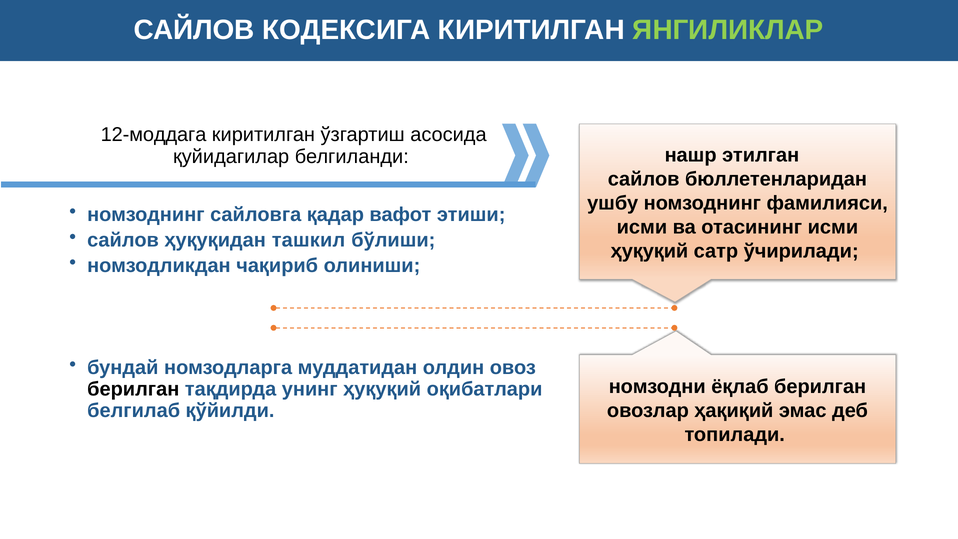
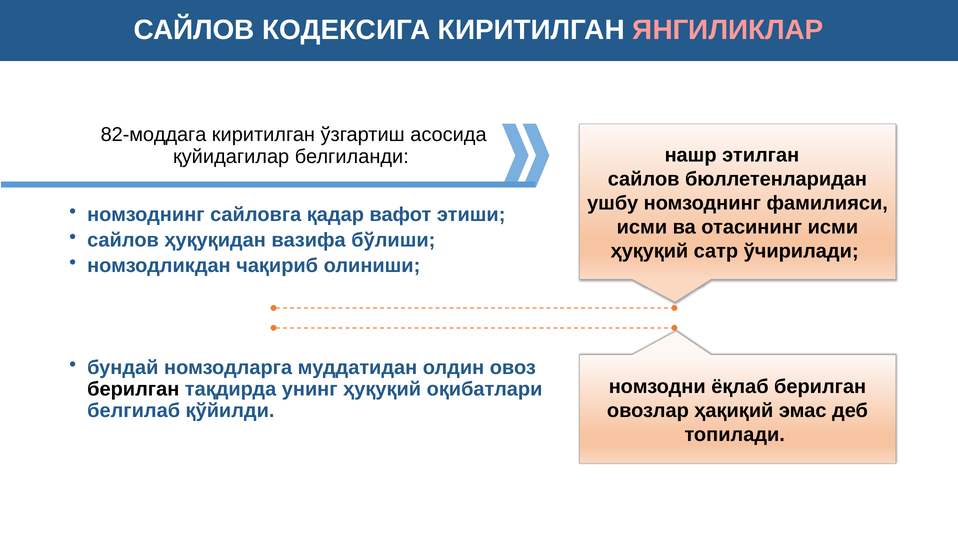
ЯНГИЛИКЛАР colour: light green -> pink (728, 30)
12-моддага: 12-моддага -> 82-моддага (154, 135)
ташкил: ташкил -> вазифа (309, 240)
